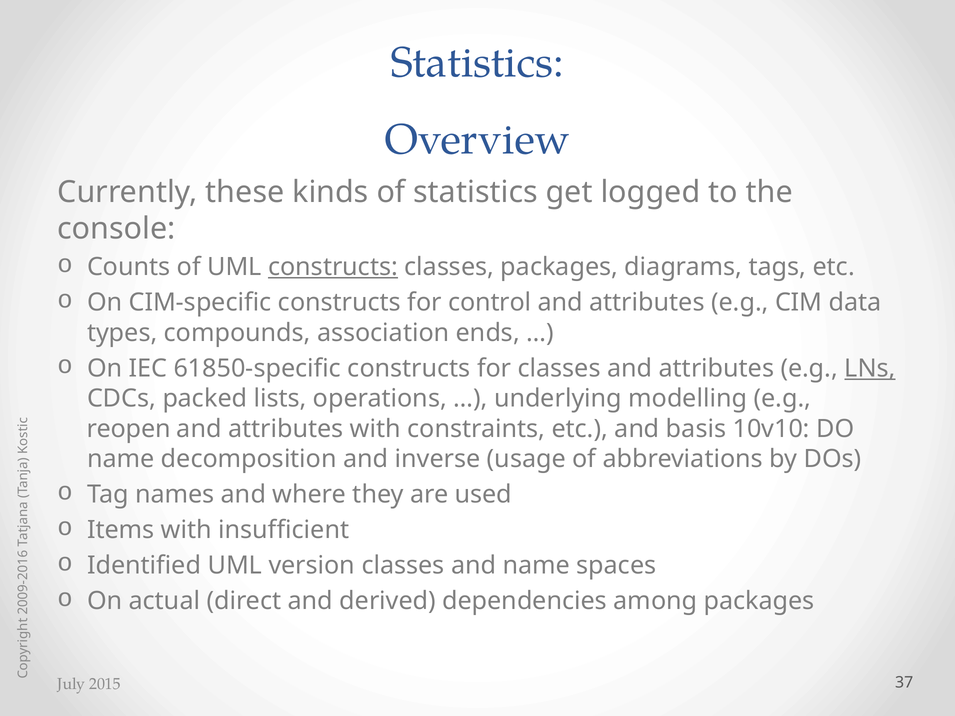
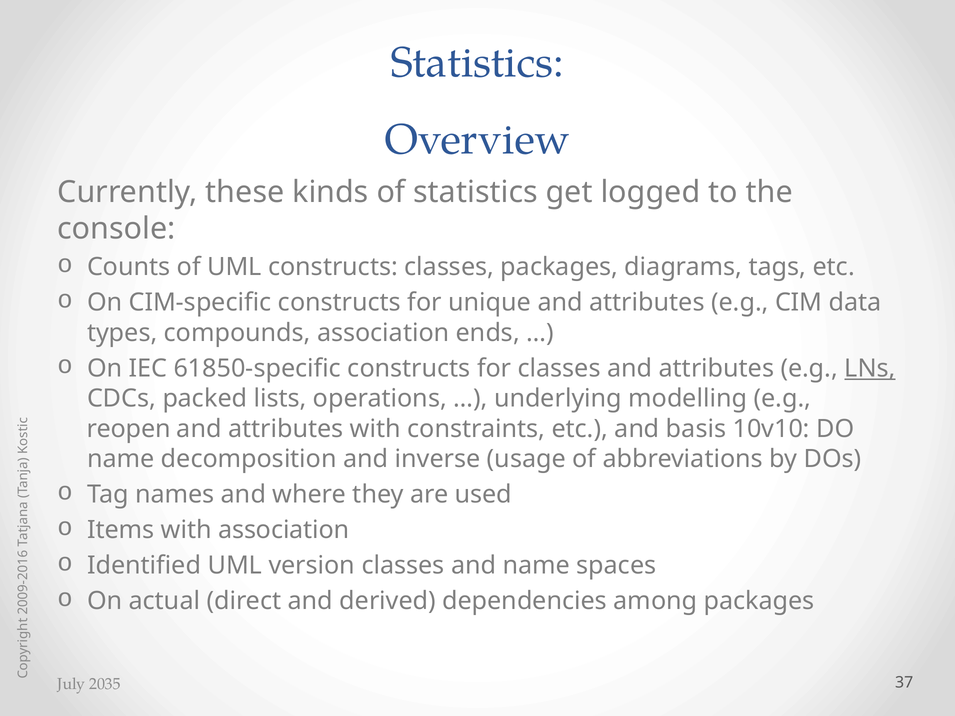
constructs underline: present -> none (333, 267)
control: control -> unique (490, 303)
with insufficient: insufficient -> association (284, 530)
2015: 2015 -> 2035 (105, 684)
